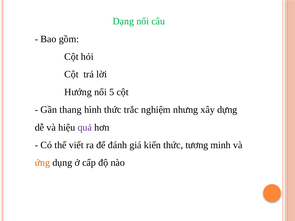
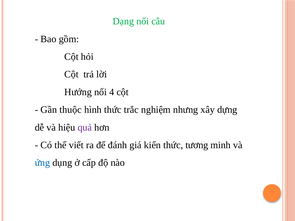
5: 5 -> 4 (112, 92)
thang: thang -> thuộc (71, 110)
ứng colour: orange -> blue (42, 163)
